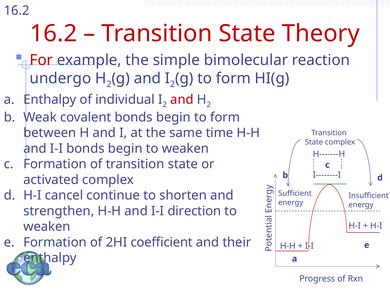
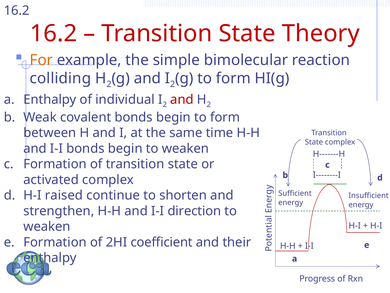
For colour: red -> orange (41, 60)
undergo: undergo -> colliding (60, 78)
cancel: cancel -> raised (64, 195)
